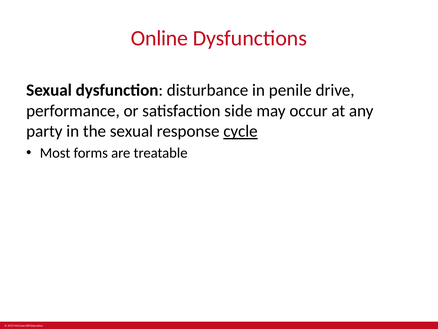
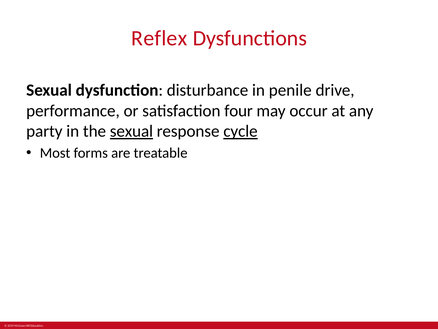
Online: Online -> Reflex (159, 38)
side: side -> four (239, 111)
sexual underline: none -> present (131, 131)
